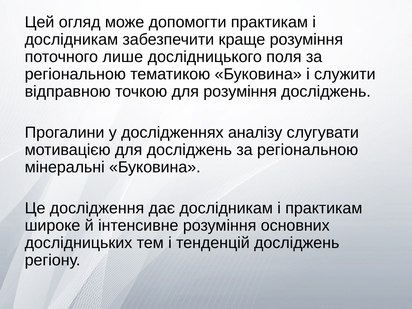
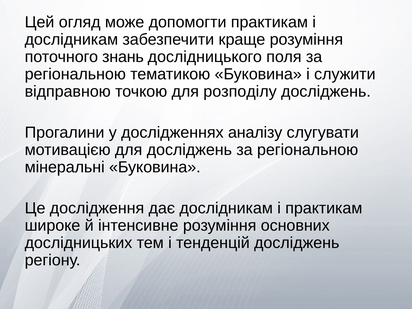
лише: лише -> знань (123, 57)
для розуміння: розуміння -> розподілу (240, 92)
